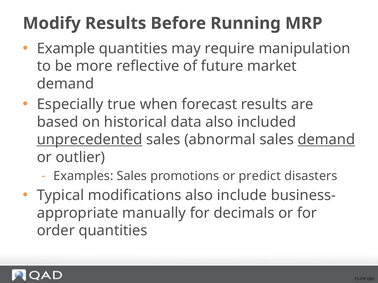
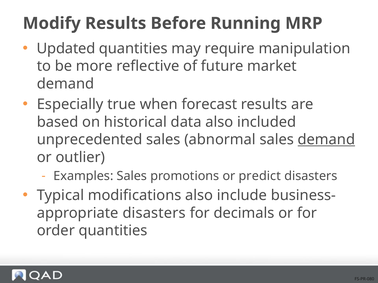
Example: Example -> Updated (66, 49)
unprecedented underline: present -> none (90, 140)
appropriate manually: manually -> disasters (154, 213)
